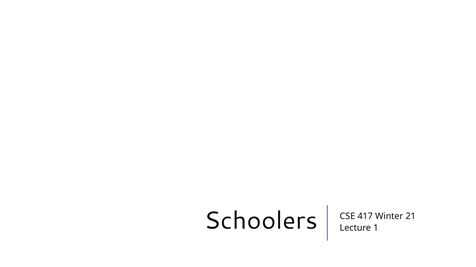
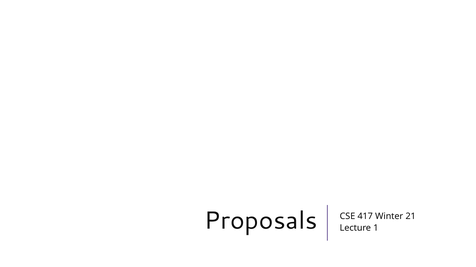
Schoolers: Schoolers -> Proposals (261, 221)
